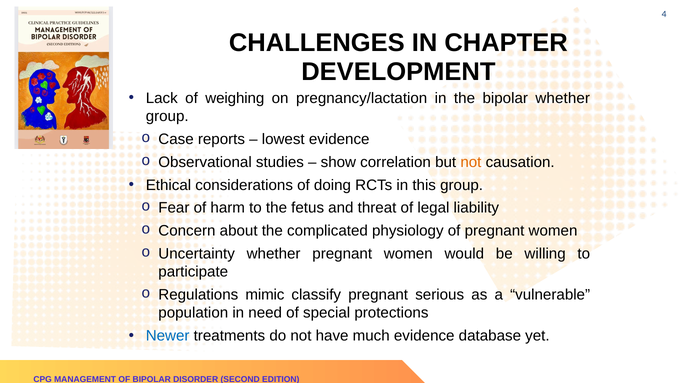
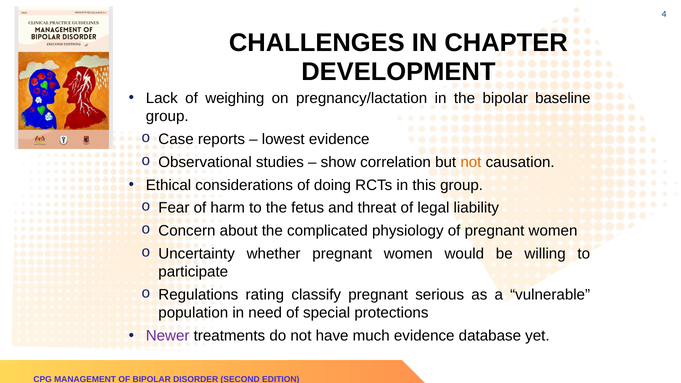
bipolar whether: whether -> baseline (563, 98)
mimic: mimic -> rating (265, 295)
Newer colour: blue -> purple (168, 336)
